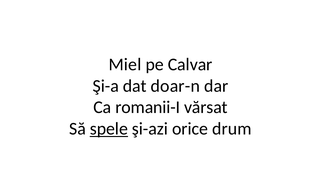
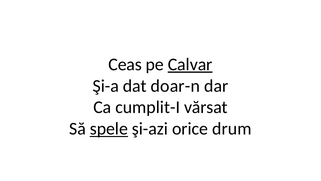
Miel: Miel -> Ceas (125, 64)
Calvar underline: none -> present (190, 64)
romanii-I: romanii-I -> cumplit-I (148, 107)
